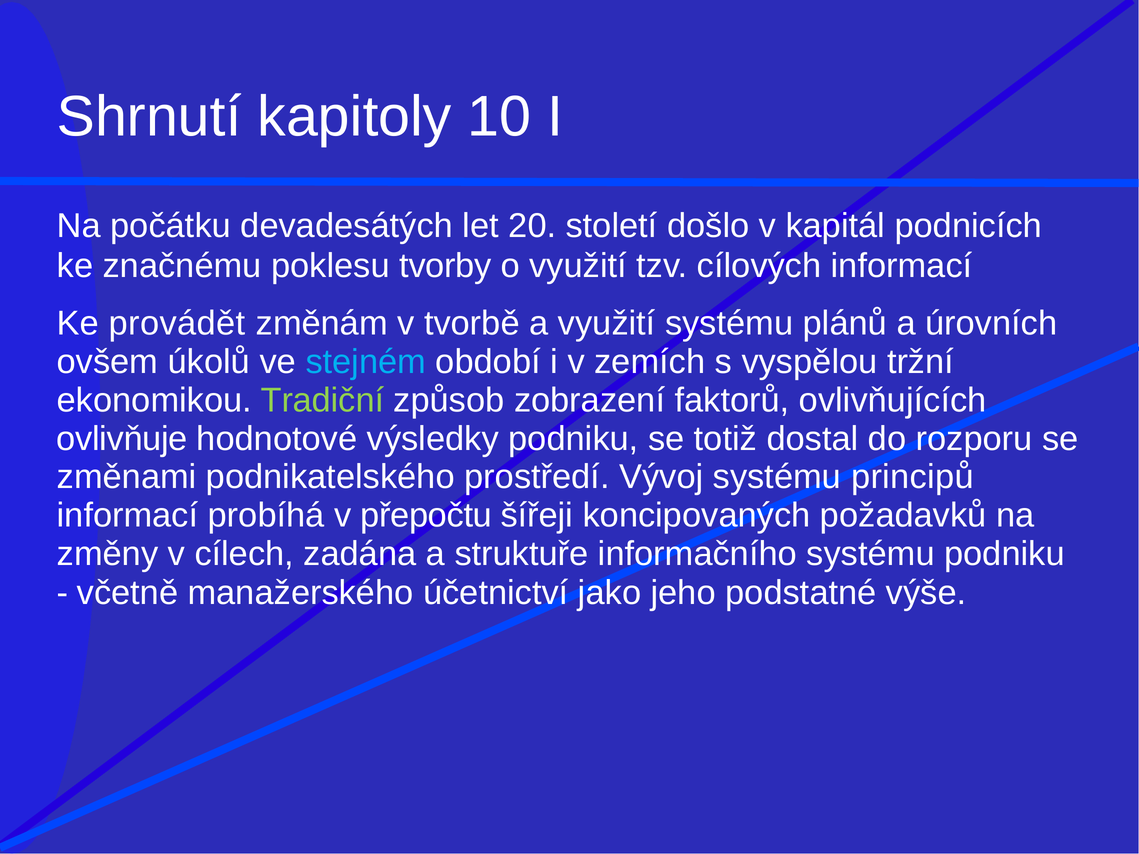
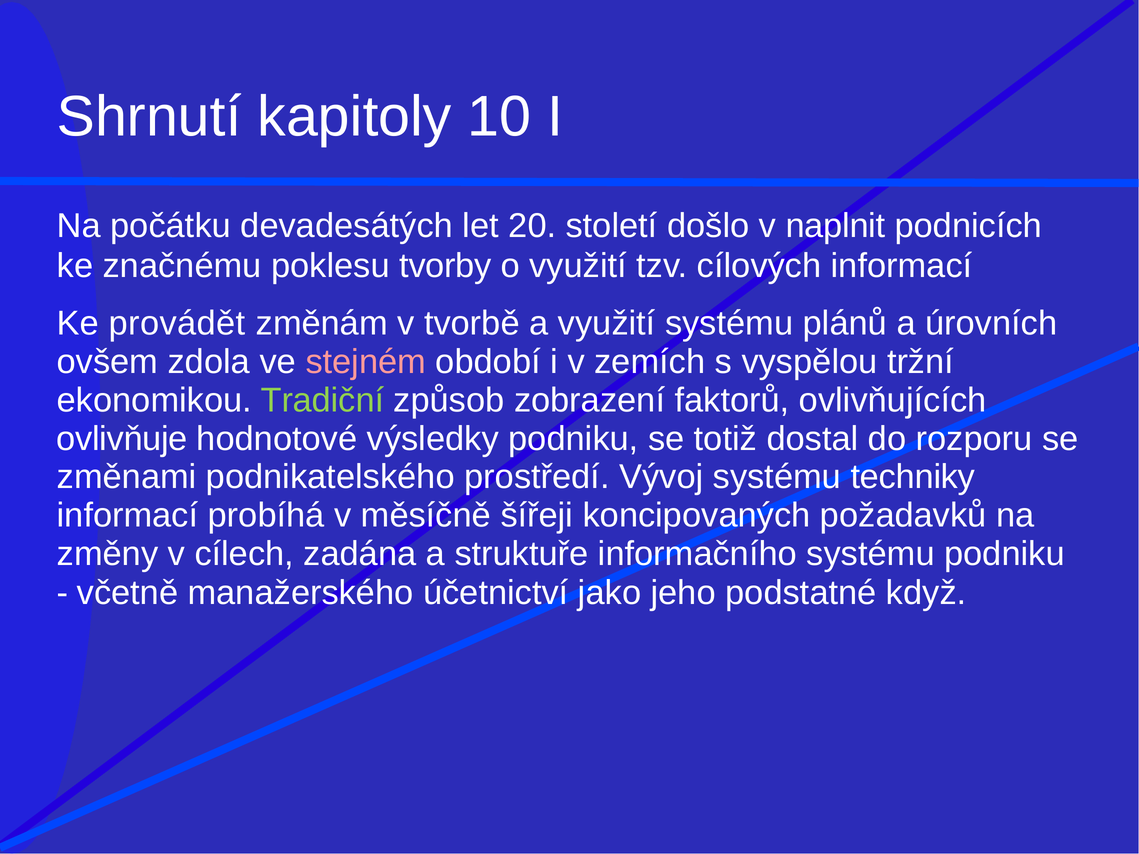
kapitál: kapitál -> naplnit (836, 226)
úkolů: úkolů -> zdola (209, 362)
stejném colour: light blue -> pink (366, 362)
principů: principů -> techniky (913, 477)
přepočtu: přepočtu -> měsíčně (426, 516)
výše: výše -> když (926, 593)
